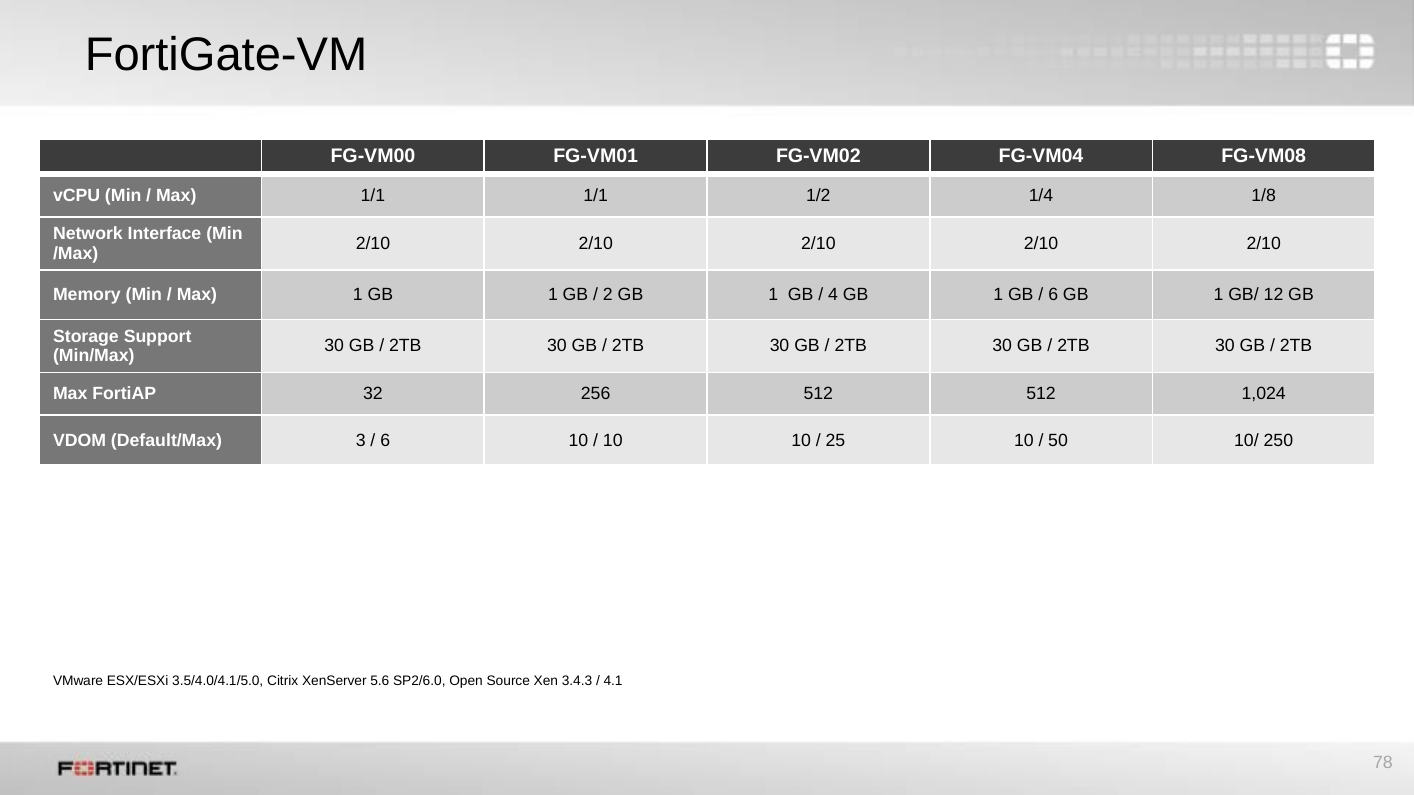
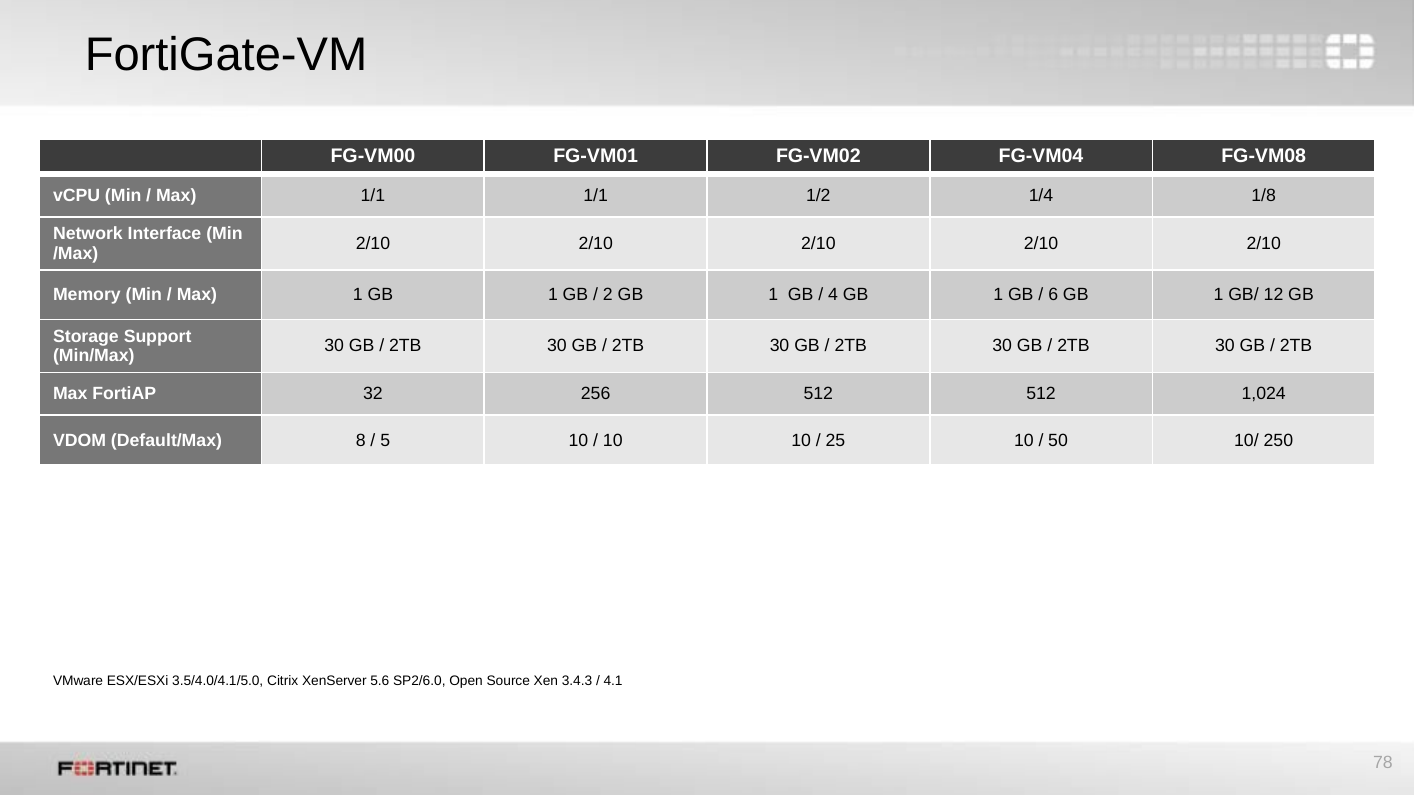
3: 3 -> 8 (361, 441)
6: 6 -> 5 (385, 441)
